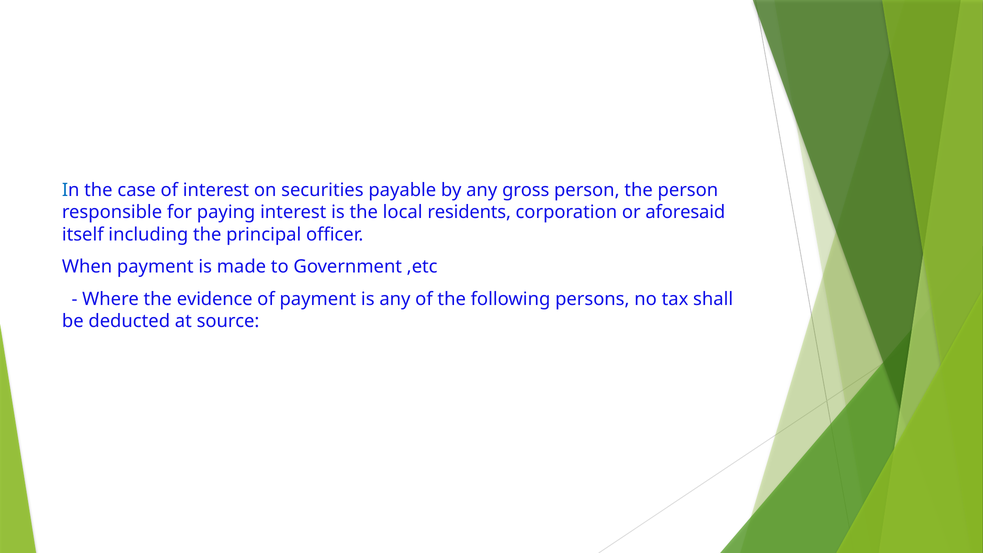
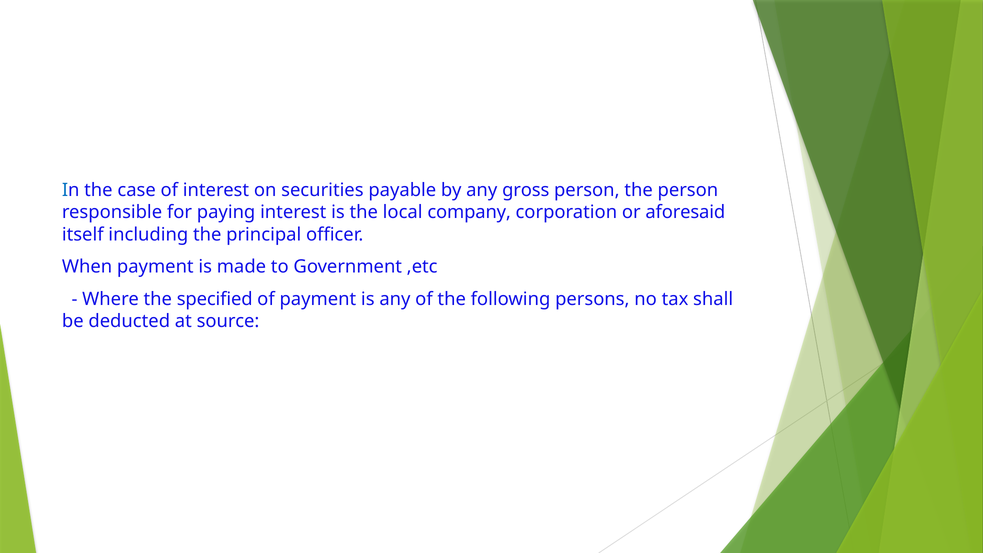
residents: residents -> company (469, 212)
evidence: evidence -> specified (215, 299)
